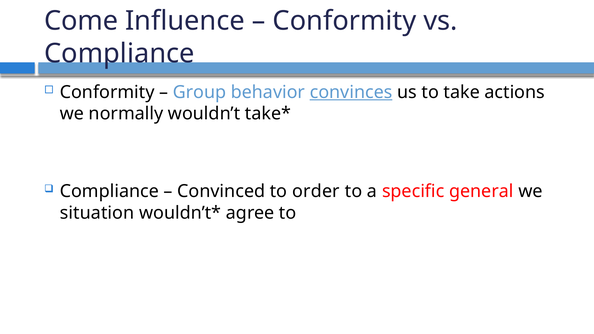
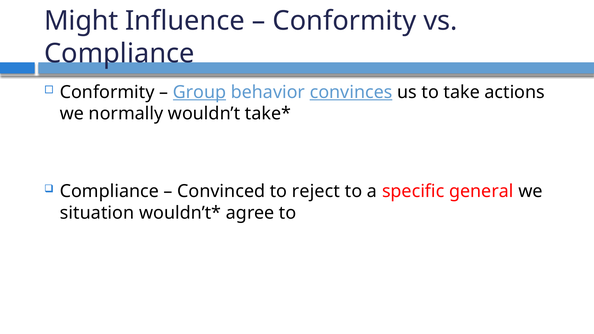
Come: Come -> Might (81, 21)
Group underline: none -> present (200, 92)
order: order -> reject (316, 191)
